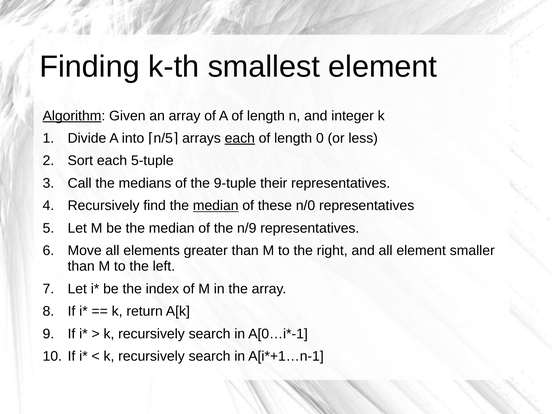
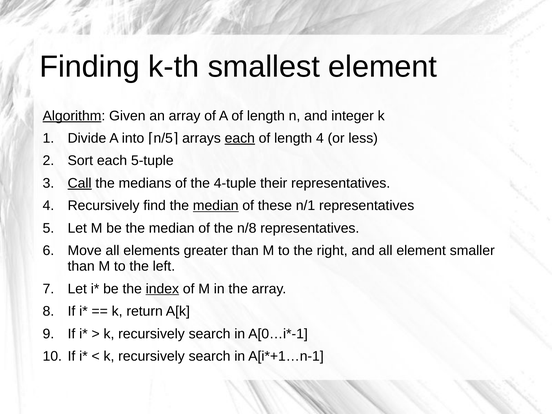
length 0: 0 -> 4 (320, 138)
Call underline: none -> present (80, 183)
9-tuple: 9-tuple -> 4-tuple (235, 183)
n/0: n/0 -> n/1 (306, 206)
n/9: n/9 -> n/8 (247, 228)
index underline: none -> present (162, 289)
